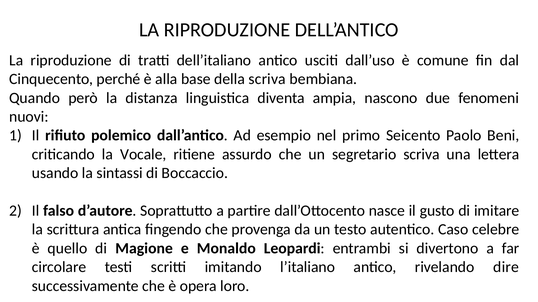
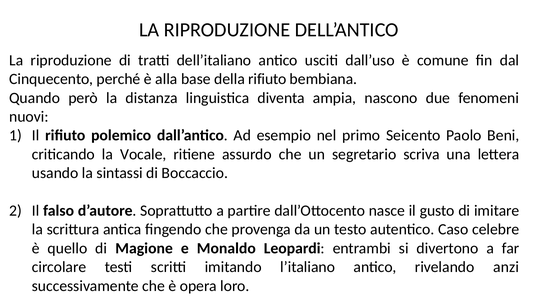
della scriva: scriva -> rifiuto (267, 79)
dire: dire -> anzi (506, 268)
